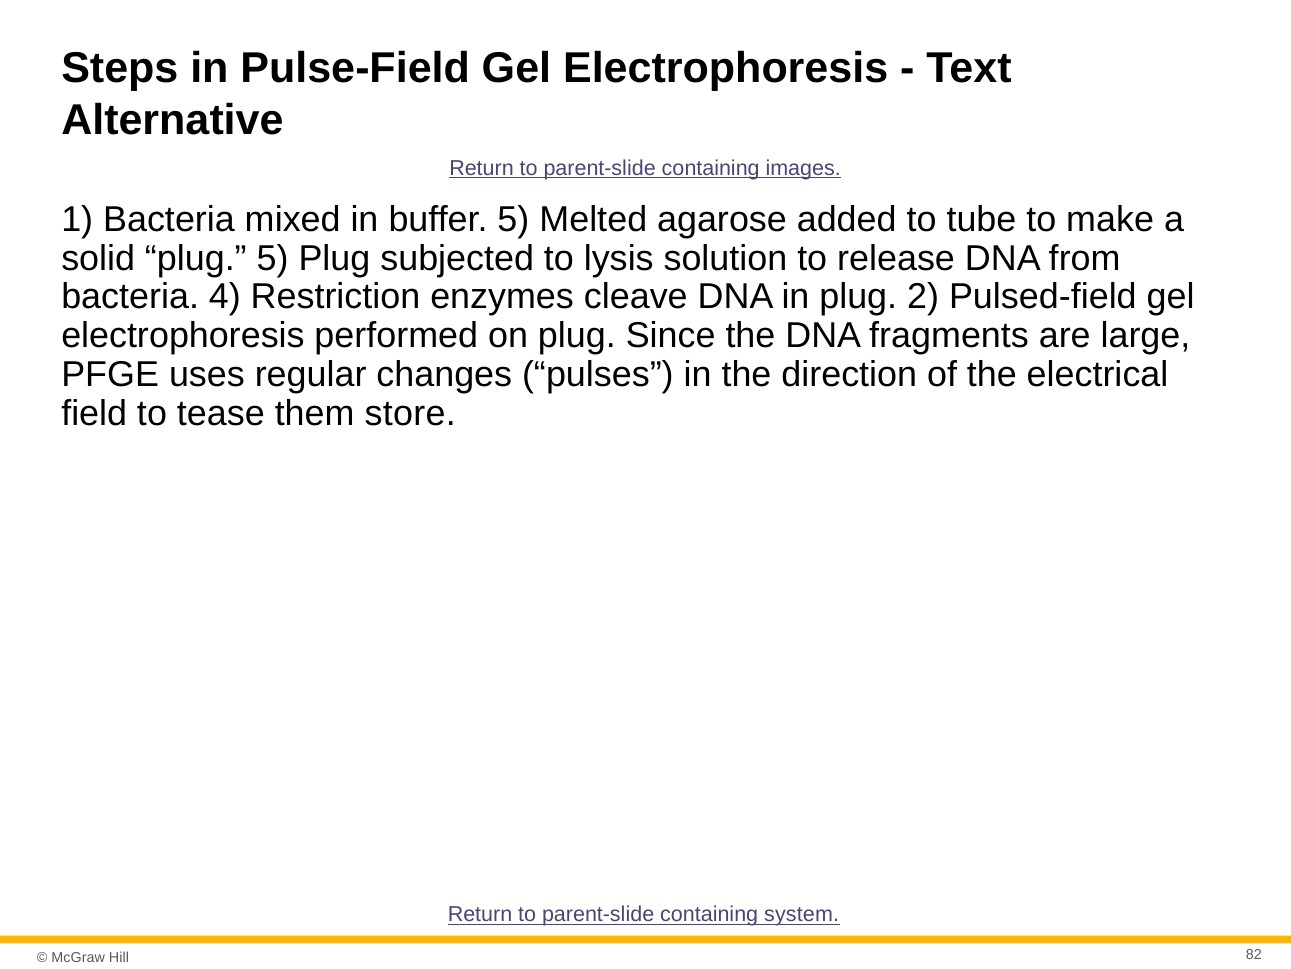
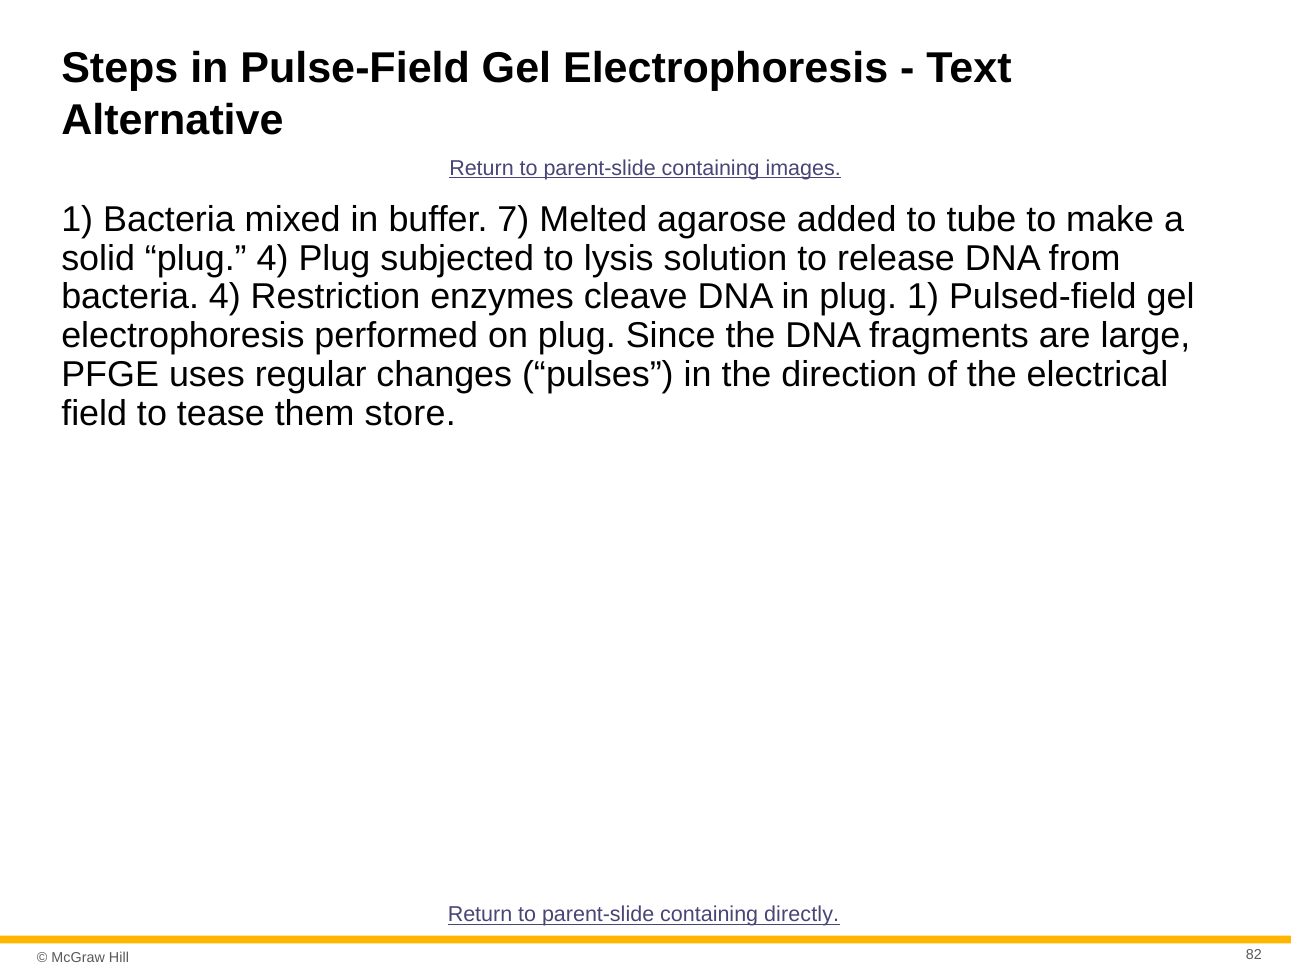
buffer 5: 5 -> 7 (513, 219)
plug 5: 5 -> 4 (273, 258)
plug 2: 2 -> 1 (923, 297)
system: system -> directly (802, 914)
